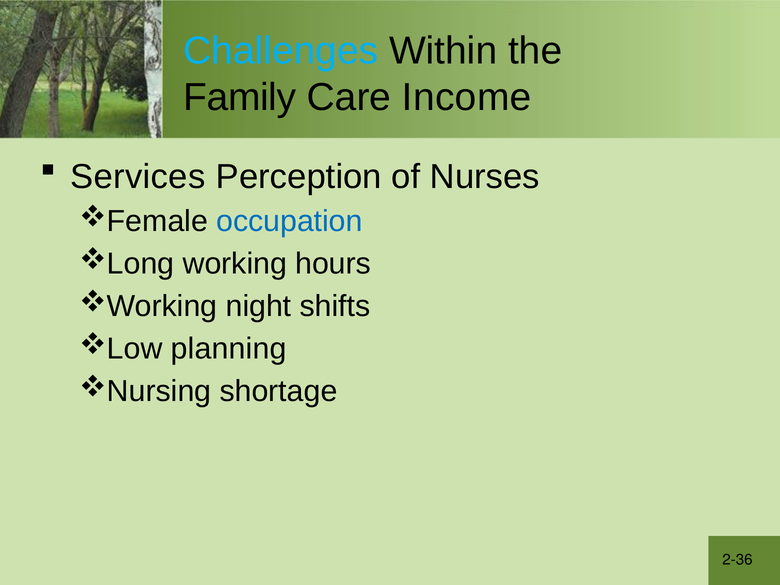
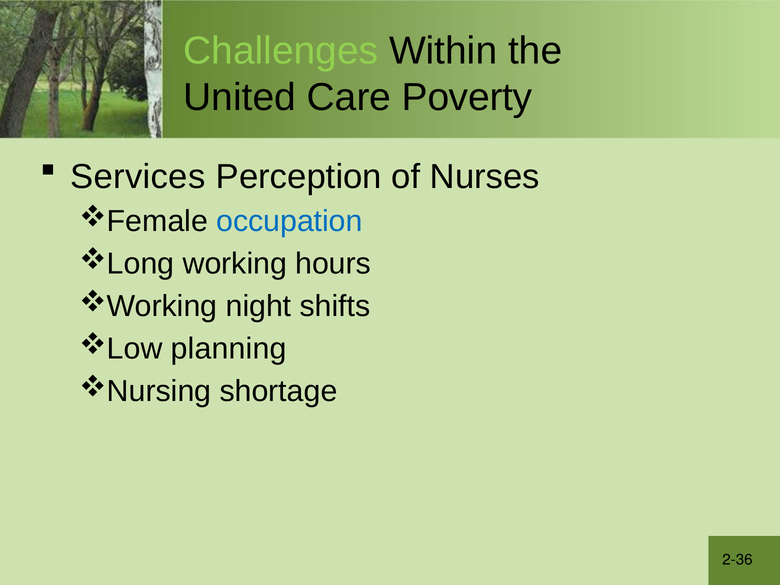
Challenges colour: light blue -> light green (281, 51)
Family: Family -> United (240, 98)
Income: Income -> Poverty (467, 98)
